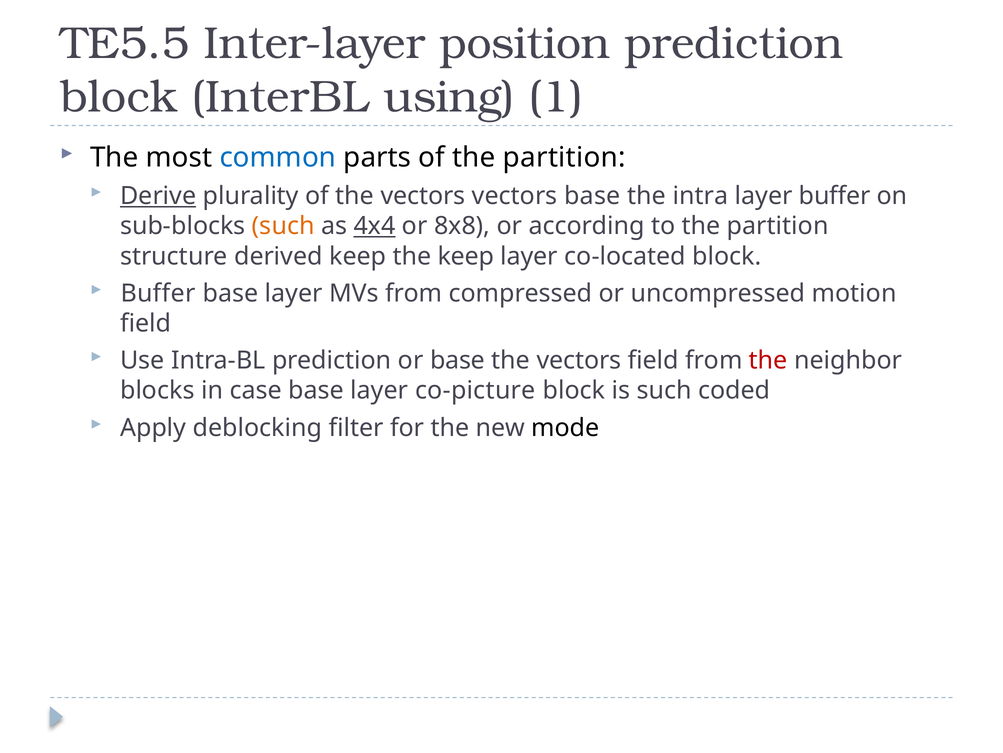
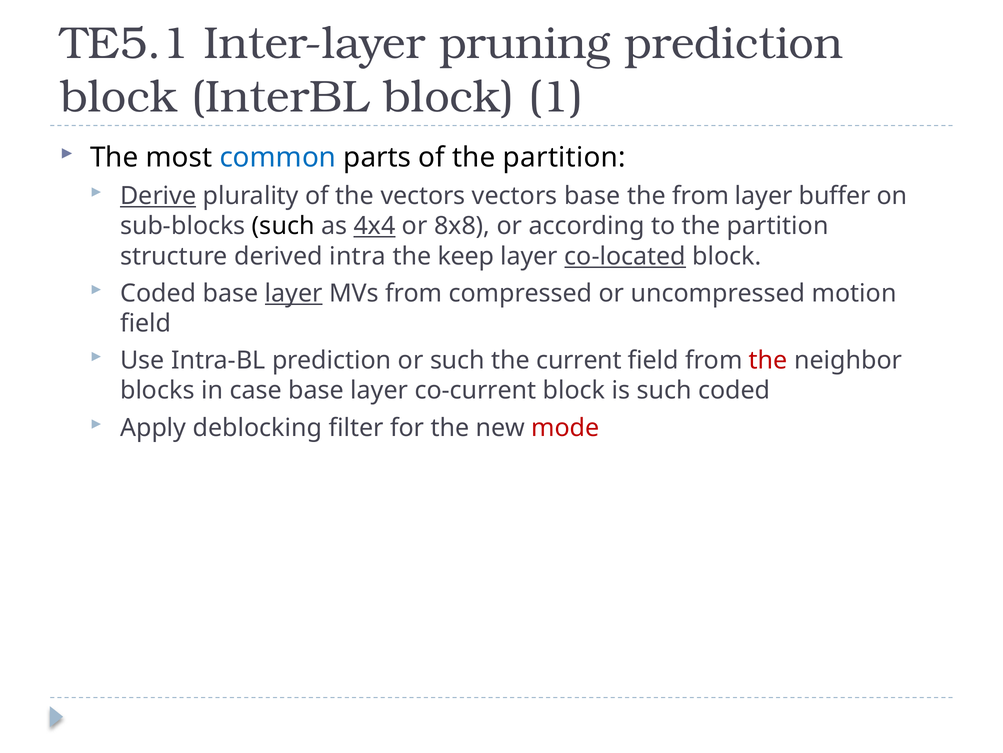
TE5.5: TE5.5 -> TE5.1 (125, 43)
position: position -> pruning (525, 43)
InterBL using: using -> block (449, 97)
the intra: intra -> from (701, 196)
such colour: orange -> black (283, 226)
derived keep: keep -> intra (358, 256)
co-located underline: none -> present (625, 256)
Buffer: Buffer -> Coded (158, 293)
layer underline: none -> present (294, 293)
or base: base -> such (457, 360)
vectors: vectors -> current (579, 360)
co-picture: co-picture -> co-current (475, 390)
mode colour: black -> red (565, 427)
